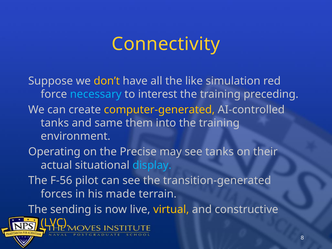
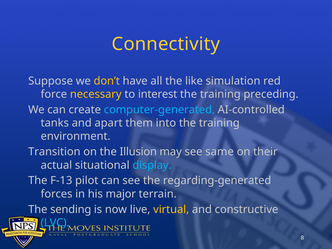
necessary colour: light blue -> yellow (96, 94)
computer-generated colour: yellow -> light blue (159, 110)
same: same -> apart (109, 123)
Operating: Operating -> Transition (54, 152)
Precise: Precise -> Illusion (138, 152)
see tanks: tanks -> same (220, 152)
F-56: F-56 -> F-13 (61, 181)
transition-generated: transition-generated -> regarding-generated (217, 181)
made: made -> major (121, 194)
LVC colour: yellow -> light blue (55, 223)
